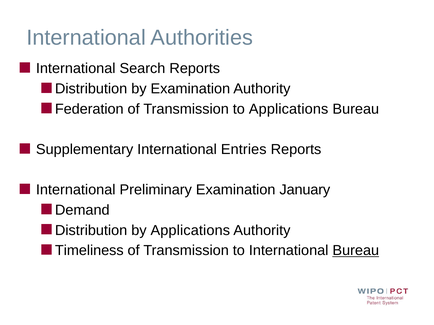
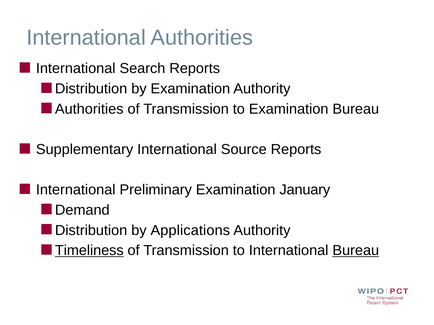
Federation: Federation -> Authorities (89, 109)
to Applications: Applications -> Examination (289, 109)
Entries: Entries -> Source (244, 150)
Timeliness underline: none -> present (89, 251)
